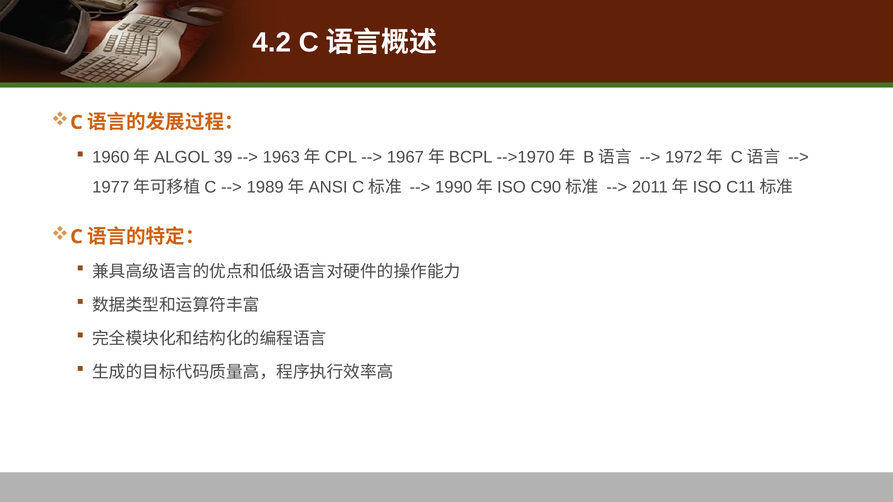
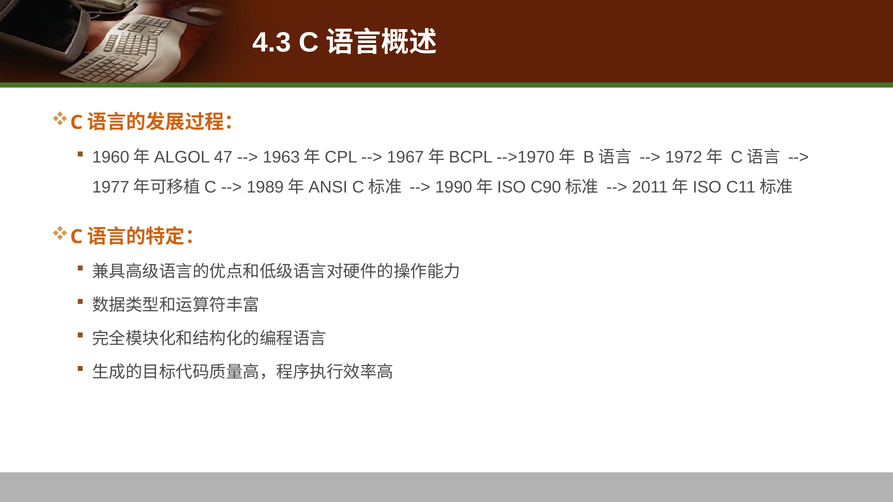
4.2: 4.2 -> 4.3 (272, 43)
39: 39 -> 47 (223, 157)
